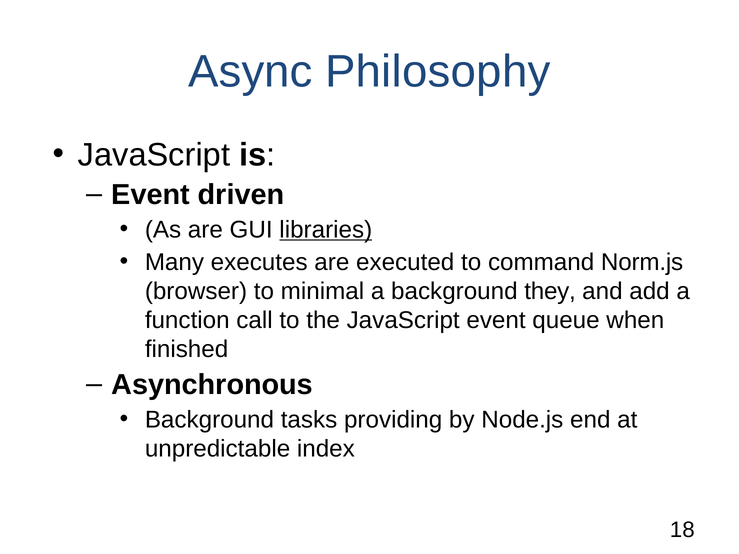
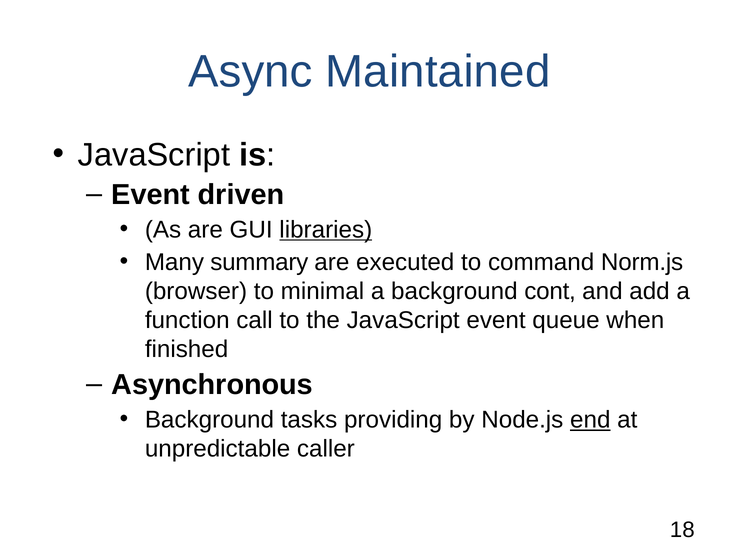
Philosophy: Philosophy -> Maintained (438, 72)
executes: executes -> summary (259, 262)
they: they -> cont (550, 291)
end underline: none -> present (590, 420)
index: index -> caller (326, 449)
